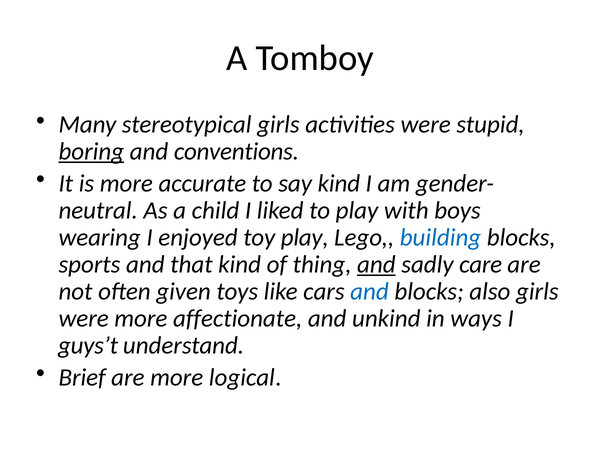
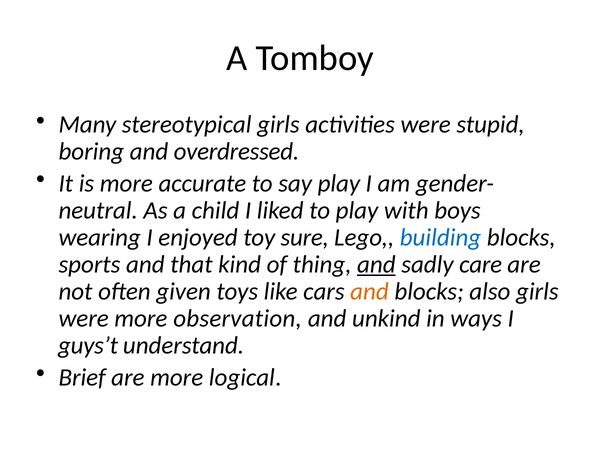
boring underline: present -> none (91, 152)
conventions: conventions -> overdressed (236, 152)
say kind: kind -> play (339, 184)
toy play: play -> sure (305, 238)
and colour: blue -> orange (370, 292)
affectionate: affectionate -> observation (238, 319)
